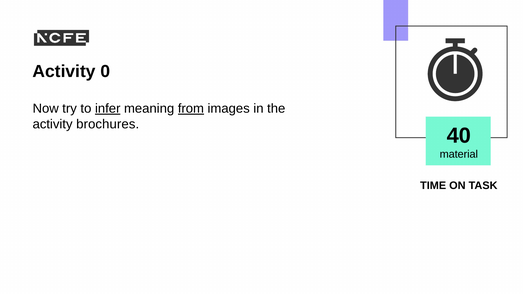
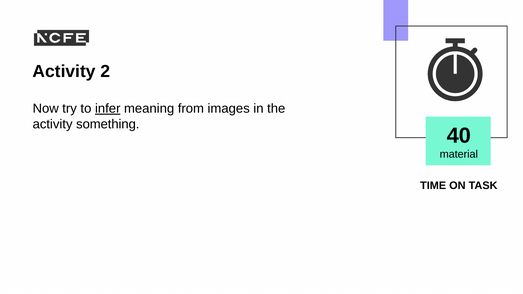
0: 0 -> 2 (105, 71)
from underline: present -> none (191, 109)
brochures: brochures -> something (108, 124)
